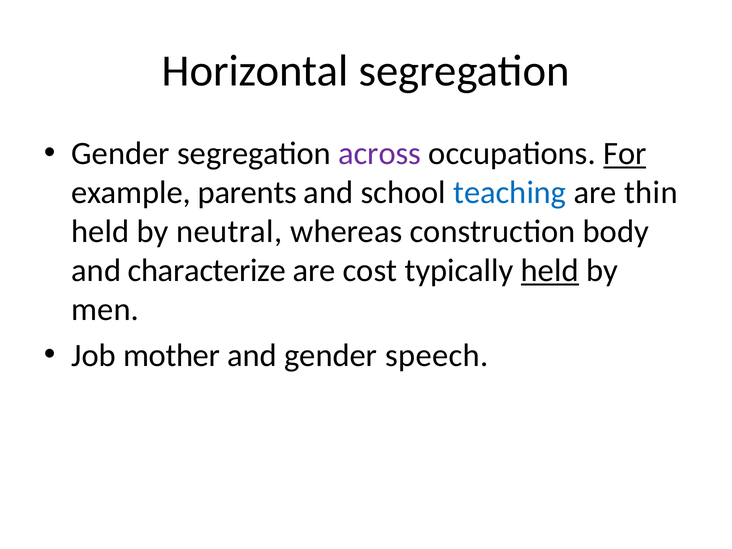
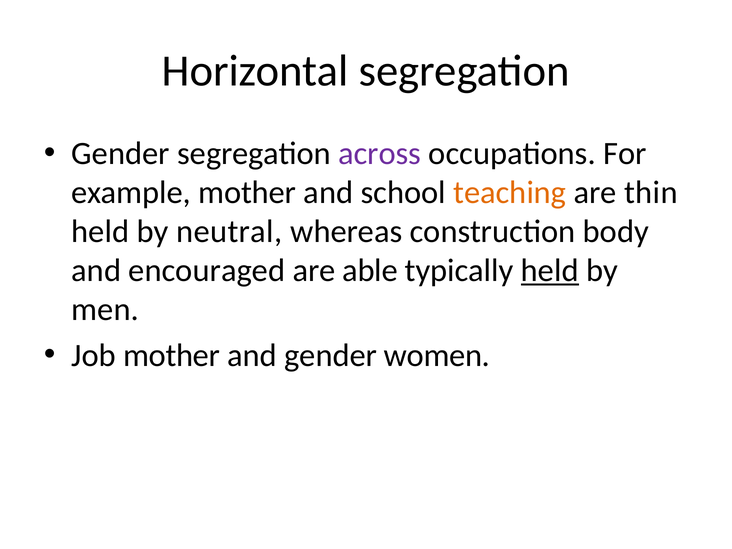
For underline: present -> none (625, 154)
example parents: parents -> mother (247, 193)
teaching colour: blue -> orange (510, 193)
characterize: characterize -> encouraged (207, 271)
cost: cost -> able (370, 271)
speech: speech -> women (437, 355)
